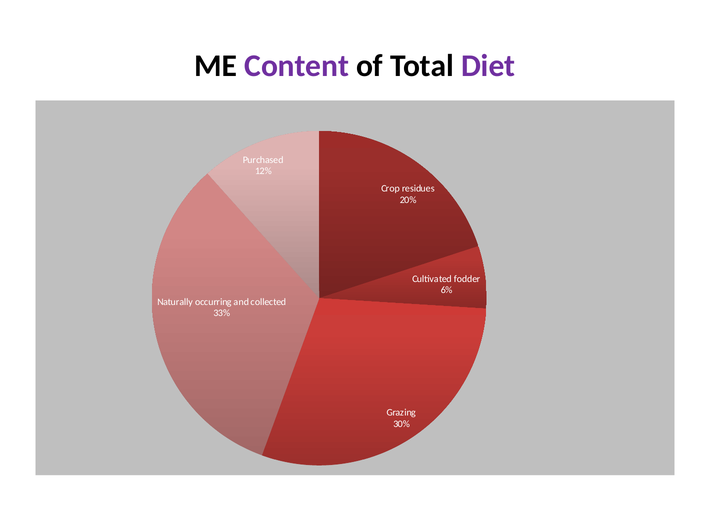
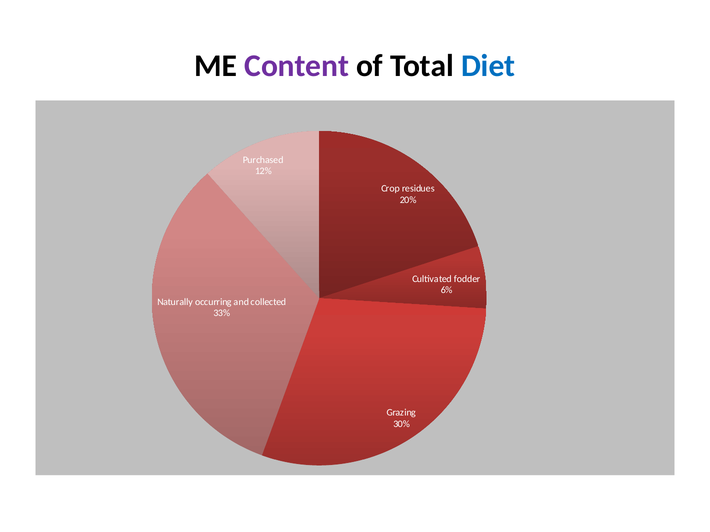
Diet colour: purple -> blue (488, 66)
